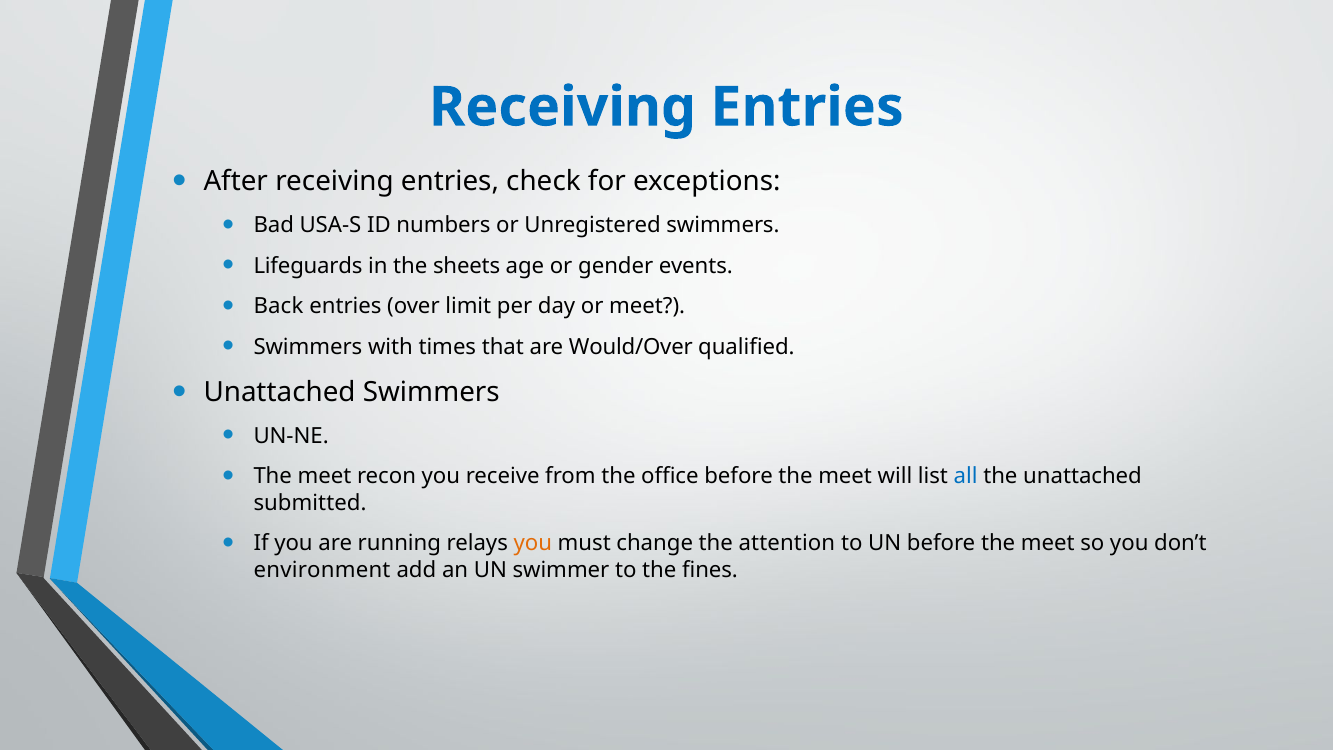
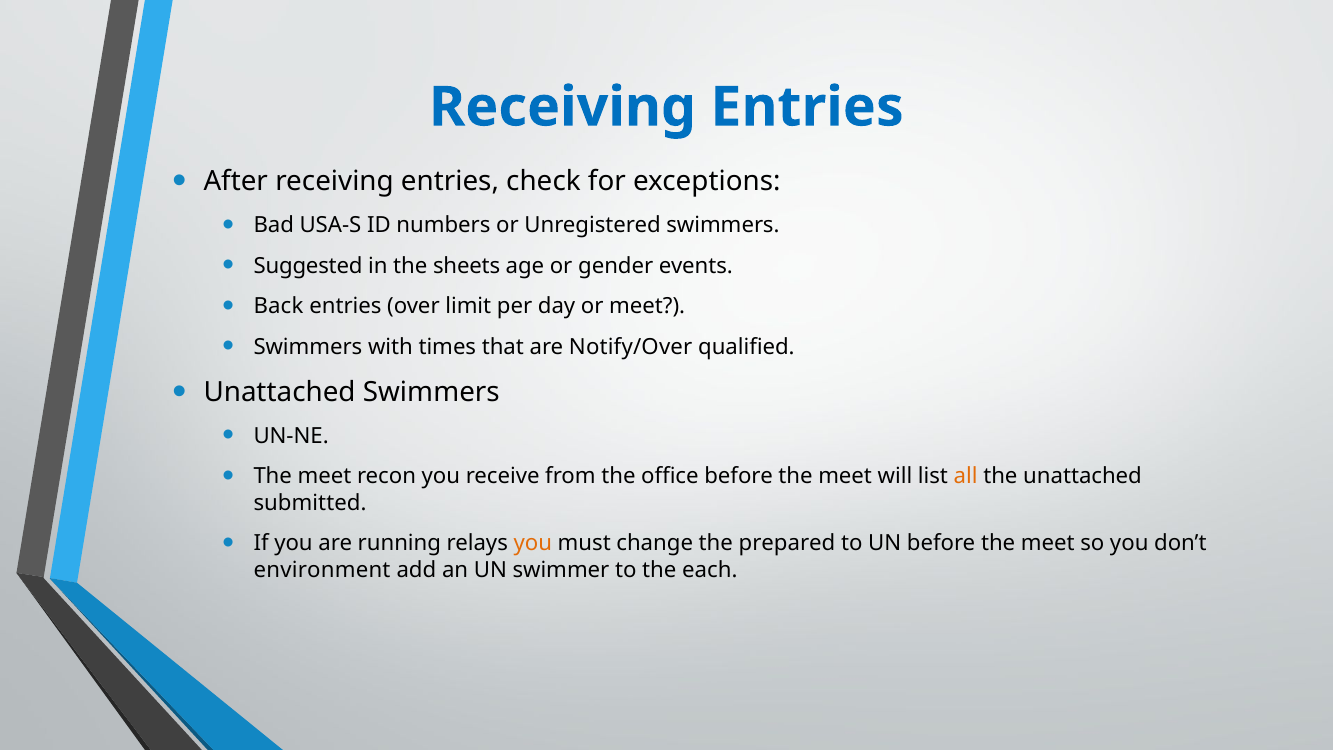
Lifeguards: Lifeguards -> Suggested (308, 266)
Would/Over: Would/Over -> Notify/Over (631, 347)
all colour: blue -> orange (966, 476)
attention: attention -> prepared (787, 543)
fines: fines -> each (710, 570)
